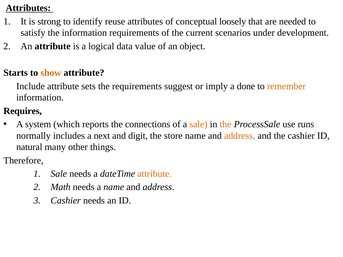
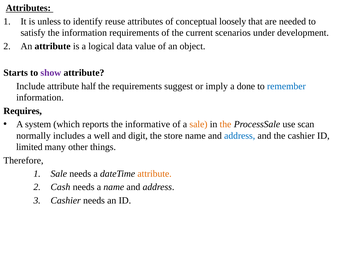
strong: strong -> unless (49, 21)
show colour: orange -> purple (51, 73)
sets: sets -> half (89, 86)
remember colour: orange -> blue (286, 86)
connections: connections -> informative (148, 124)
runs: runs -> scan (306, 124)
next: next -> well (102, 136)
address colour: orange -> blue (240, 136)
natural: natural -> limited (29, 147)
Math: Math -> Cash (60, 187)
